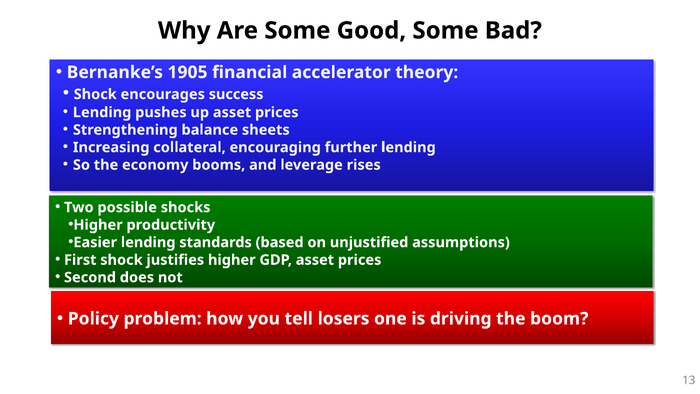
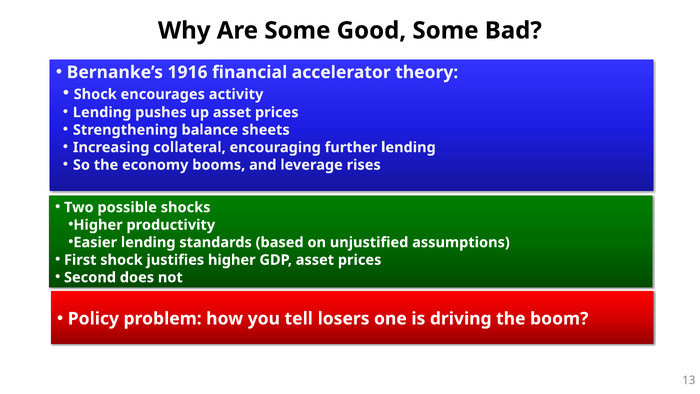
1905: 1905 -> 1916 (188, 72)
success: success -> activity (236, 94)
